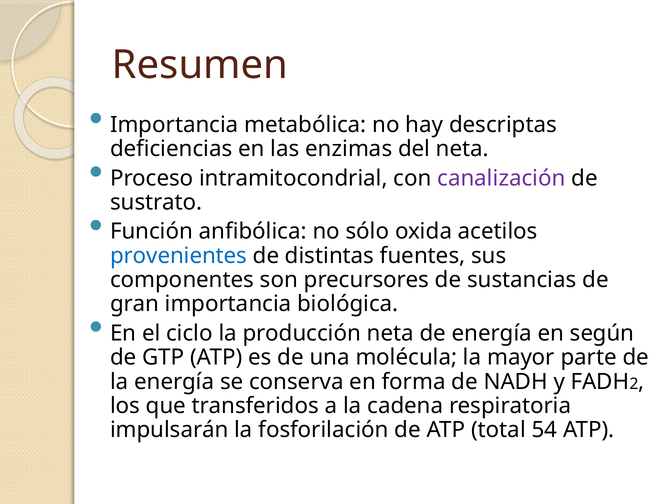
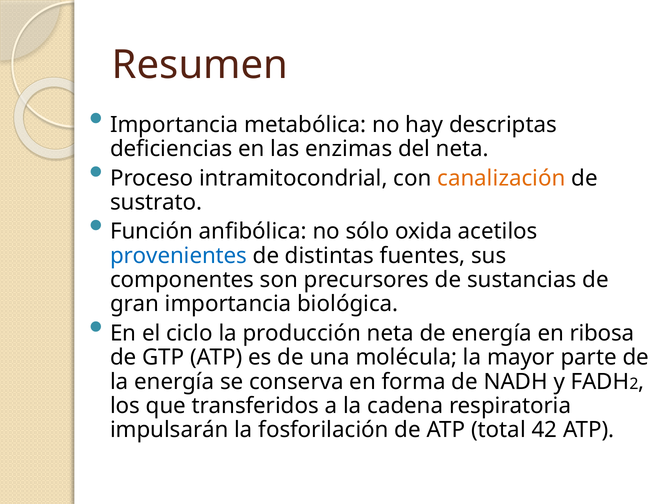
canalización colour: purple -> orange (501, 178)
según: según -> ribosa (602, 333)
54: 54 -> 42 (544, 429)
